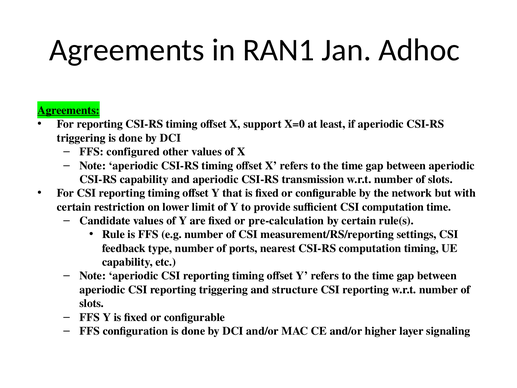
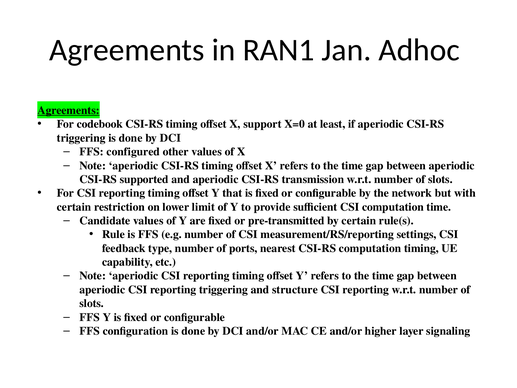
For reporting: reporting -> codebook (100, 124)
CSI-RS capability: capability -> supported (144, 179)
pre-calculation: pre-calculation -> pre-transmitted (286, 221)
